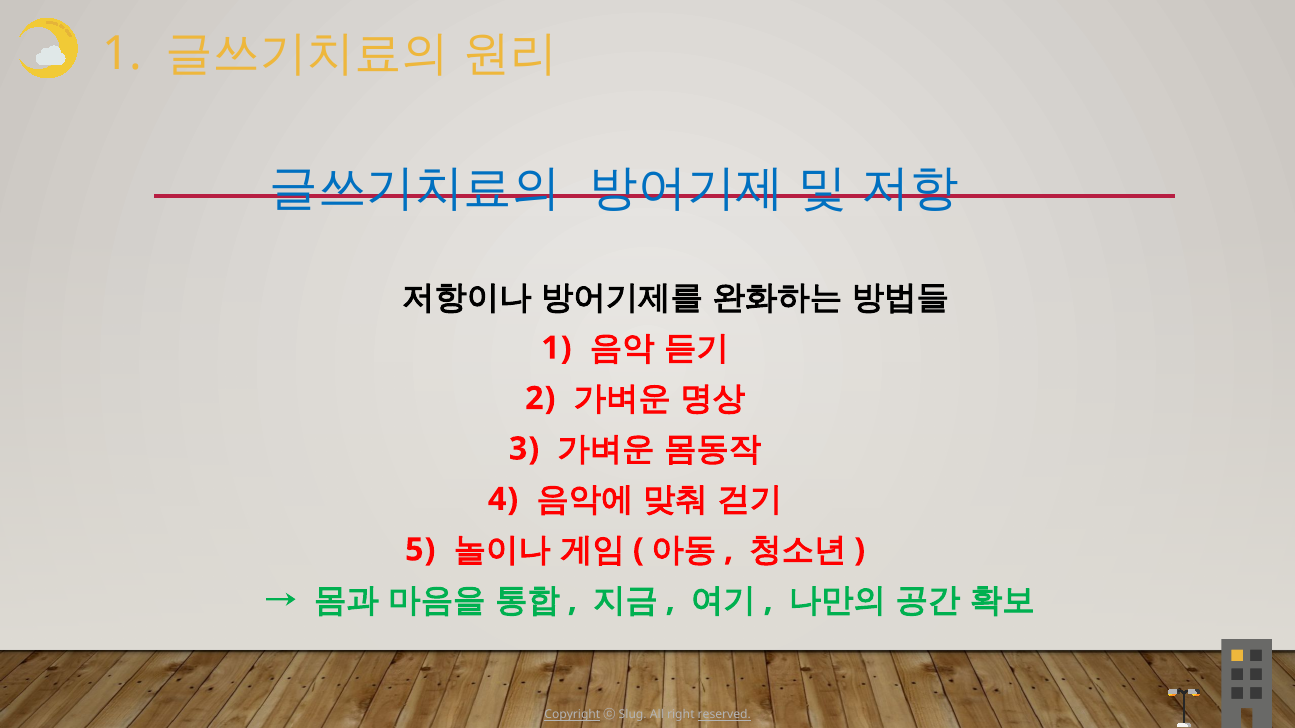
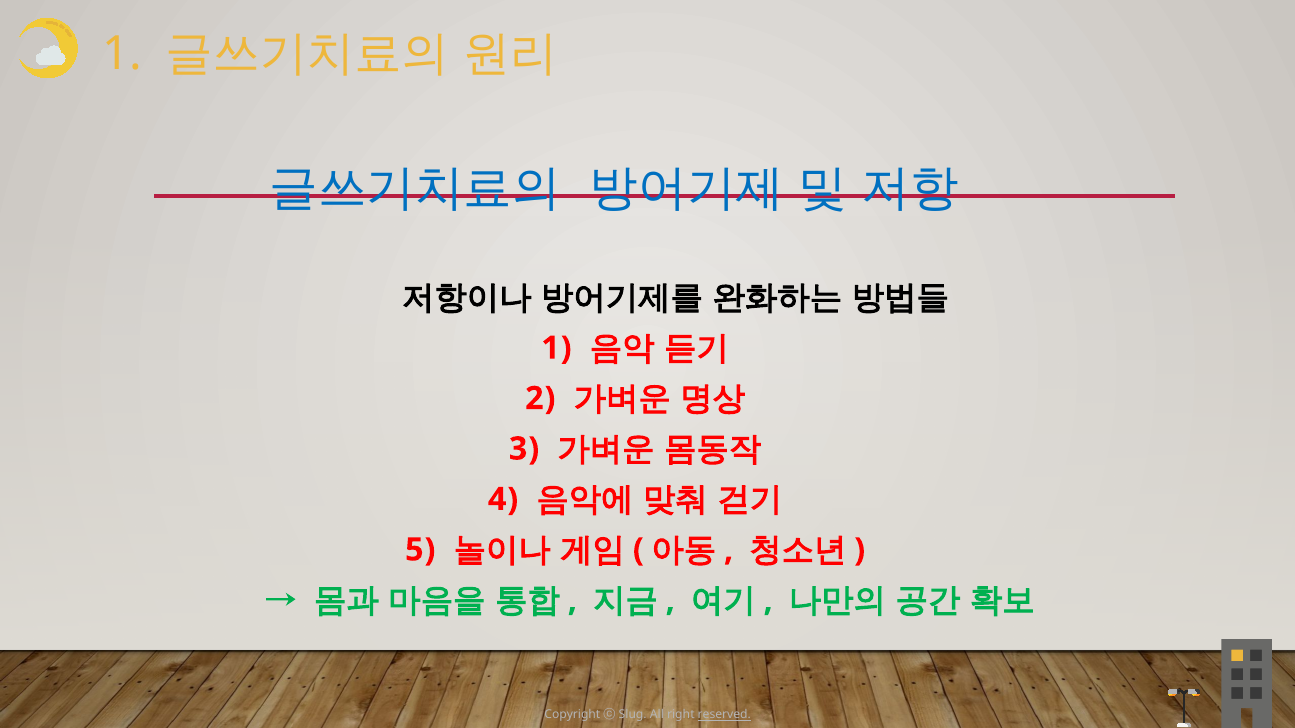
Copyright underline: present -> none (572, 715)
